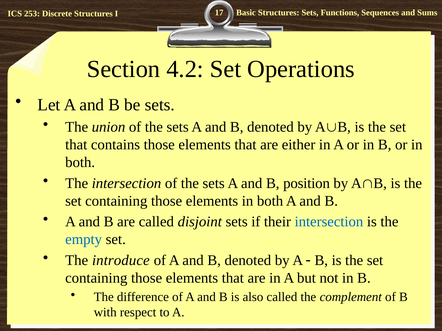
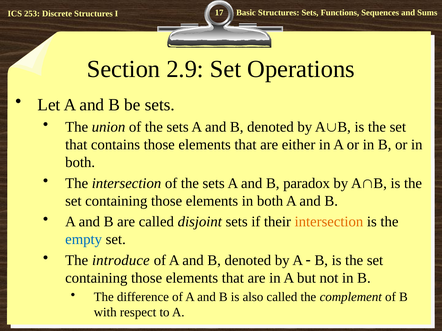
4.2: 4.2 -> 2.9 (185, 69)
position: position -> paradox (307, 183)
intersection colour: blue -> orange (329, 222)
